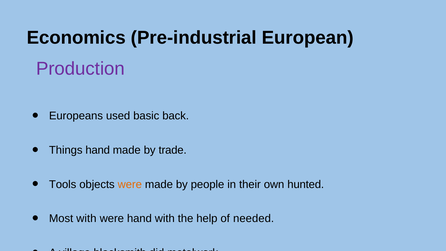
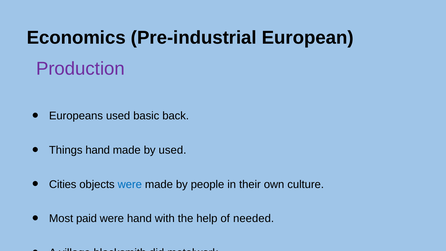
by trade: trade -> used (172, 150)
Tools: Tools -> Cities (63, 184)
were colour: orange -> blue (130, 184)
hunted: hunted -> culture (306, 184)
Most with: with -> paid (87, 218)
